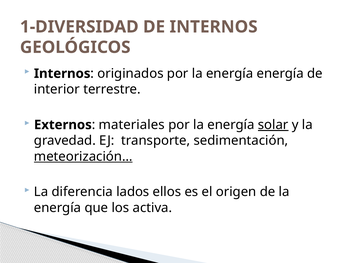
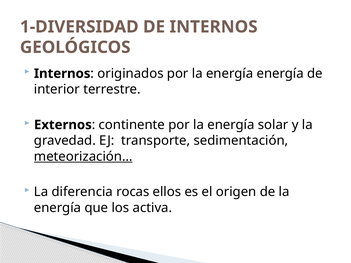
materiales: materiales -> continente (132, 125)
solar underline: present -> none (273, 125)
lados: lados -> rocas (133, 192)
